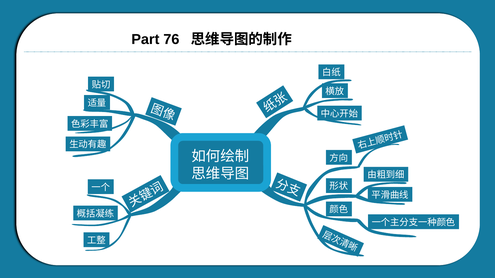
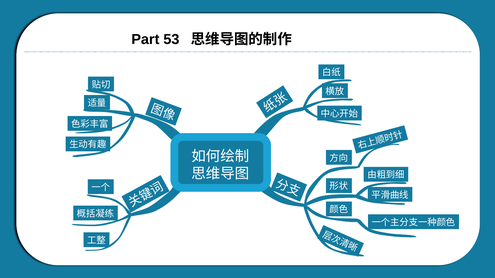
76: 76 -> 53 (171, 39)
